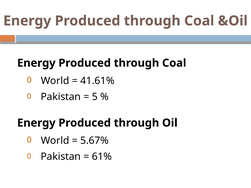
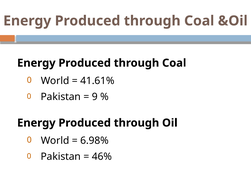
5: 5 -> 9 (95, 97)
5.67%: 5.67% -> 6.98% (95, 141)
61%: 61% -> 46% (102, 157)
